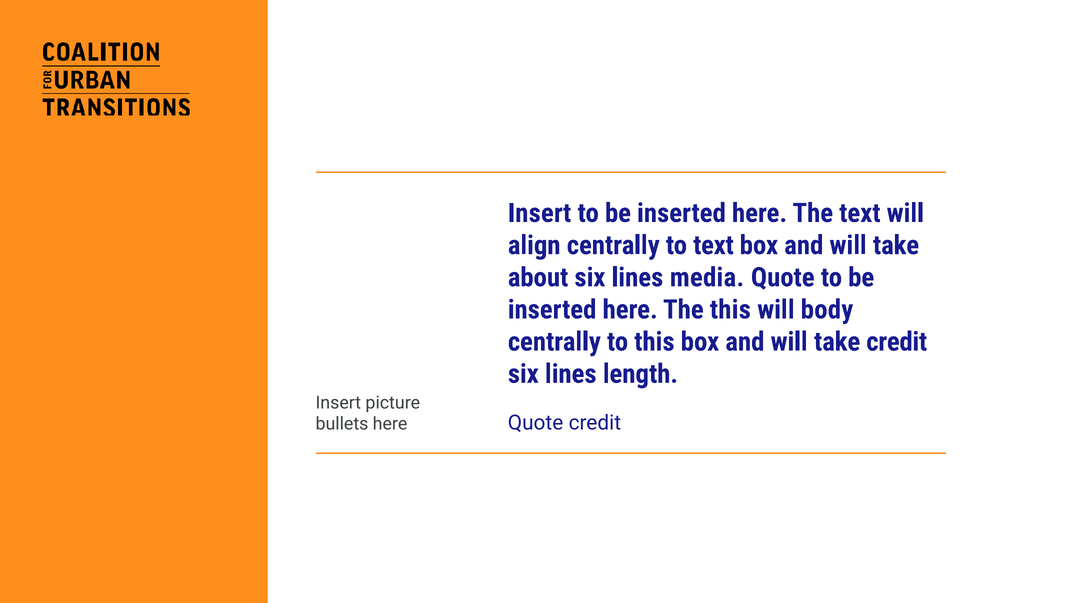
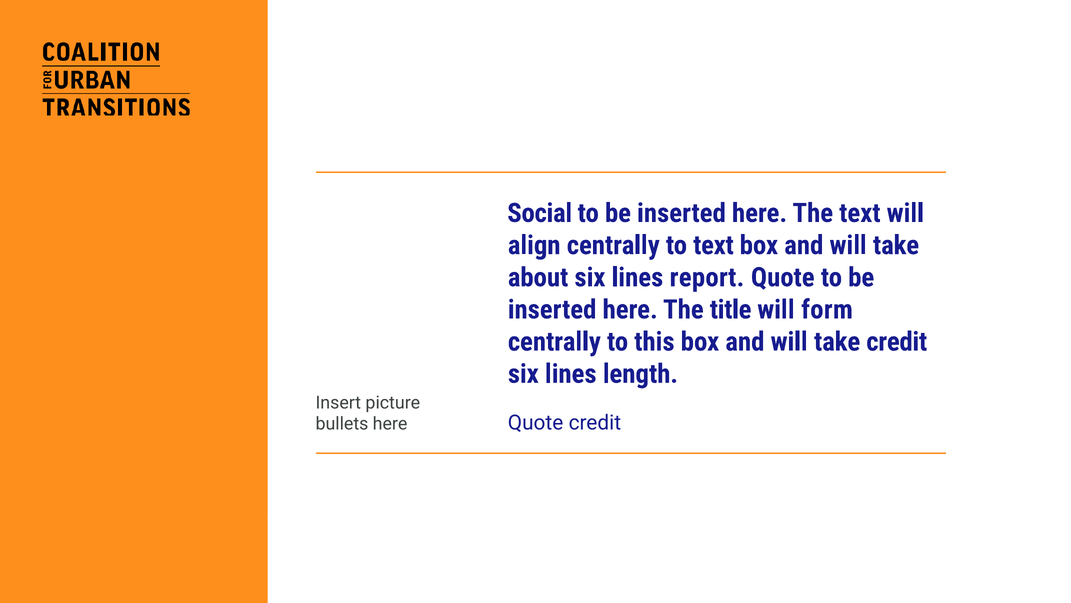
Insert: Insert -> Social (540, 213)
media: media -> report (707, 277)
The this: this -> title (731, 309)
body: body -> form (827, 309)
